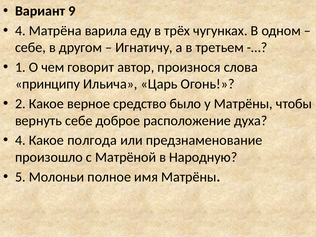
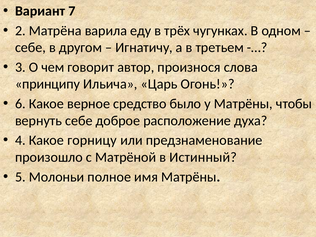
9: 9 -> 7 (72, 11)
4: 4 -> 2 (20, 31)
1: 1 -> 3 (20, 67)
2: 2 -> 6 (20, 104)
полгода: полгода -> горницу (92, 140)
Народную: Народную -> Истинный (203, 157)
